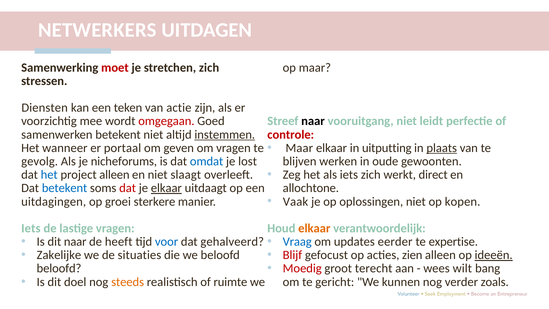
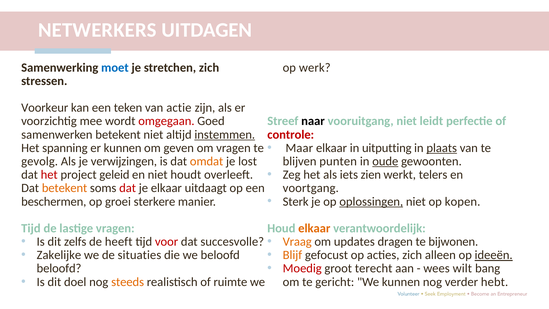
moet colour: red -> blue (115, 67)
op maar: maar -> werk (315, 67)
Diensten: Diensten -> Voorkeur (45, 108)
wanneer: wanneer -> spanning (65, 148)
er portaal: portaal -> kunnen (123, 148)
nicheforums: nicheforums -> verwijzingen (124, 161)
omdat colour: blue -> orange (207, 161)
werken: werken -> punten (338, 161)
oude underline: none -> present (385, 161)
iets zich: zich -> zien (371, 175)
direct: direct -> telers (433, 175)
het colour: blue -> red (49, 175)
project alleen: alleen -> geleid (114, 175)
slaagt: slaagt -> houdt (186, 175)
betekent colour: blue -> orange (65, 188)
elkaar underline: present -> none (166, 188)
allochtone: allochtone -> voortgang (311, 188)
Vaak: Vaak -> Sterk (296, 201)
oplossingen underline: none -> present (371, 201)
uitdagingen: uitdagingen -> beschermen (54, 201)
Iets: Iets -> Tijd (31, 228)
dit naar: naar -> zelfs (75, 242)
voor colour: blue -> red (167, 242)
gehalveerd: gehalveerd -> succesvolle (232, 242)
Vraag colour: blue -> orange (297, 242)
eerder: eerder -> dragen (395, 242)
expertise: expertise -> bijwonen (453, 242)
Blijf colour: red -> orange (292, 255)
acties zien: zien -> zich (412, 255)
zoals: zoals -> hebt (495, 282)
